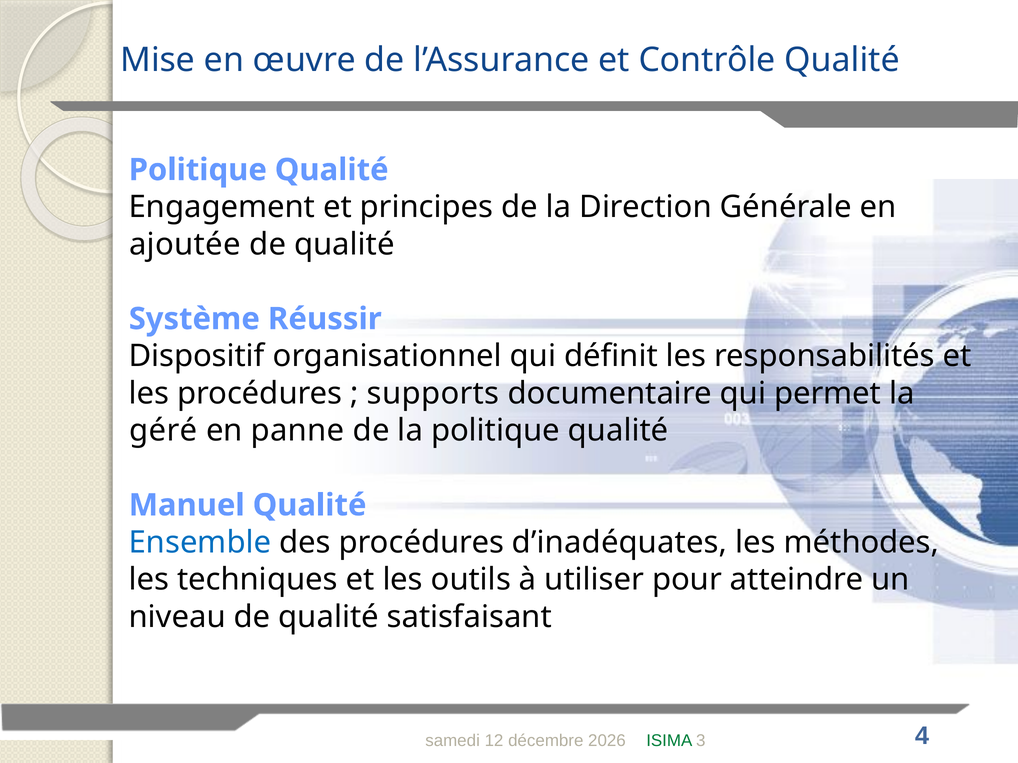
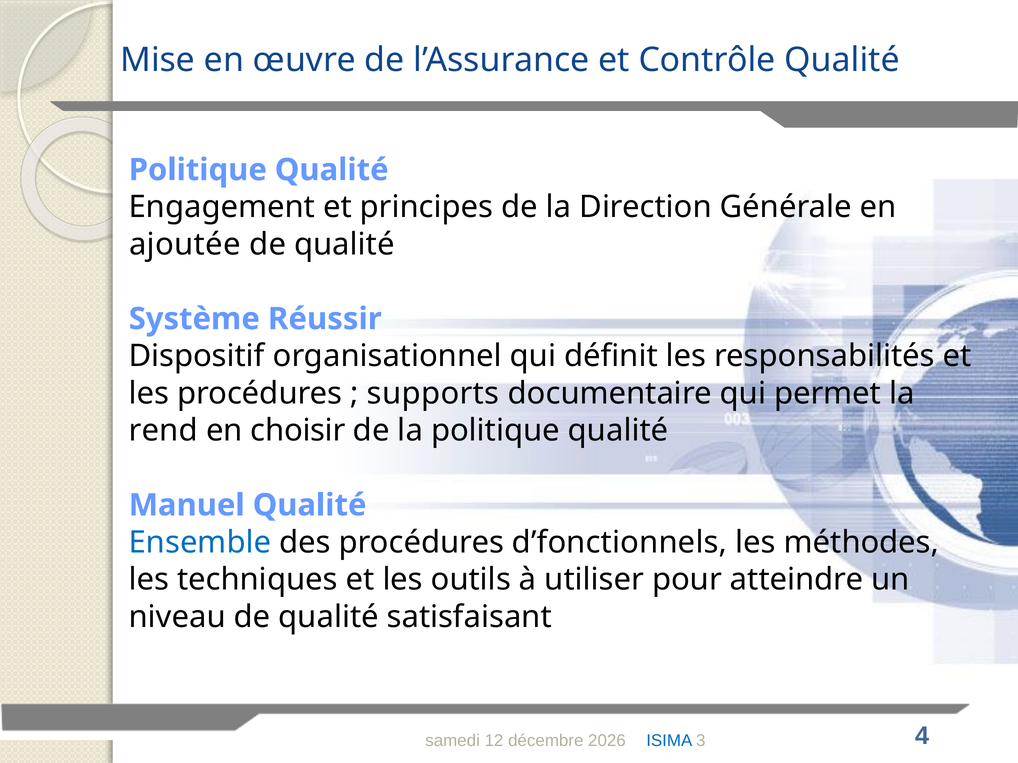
géré: géré -> rend (163, 431)
panne: panne -> choisir (298, 431)
d’inadéquates: d’inadéquates -> d’fonctionnels (620, 543)
ISIMA colour: green -> blue (669, 741)
